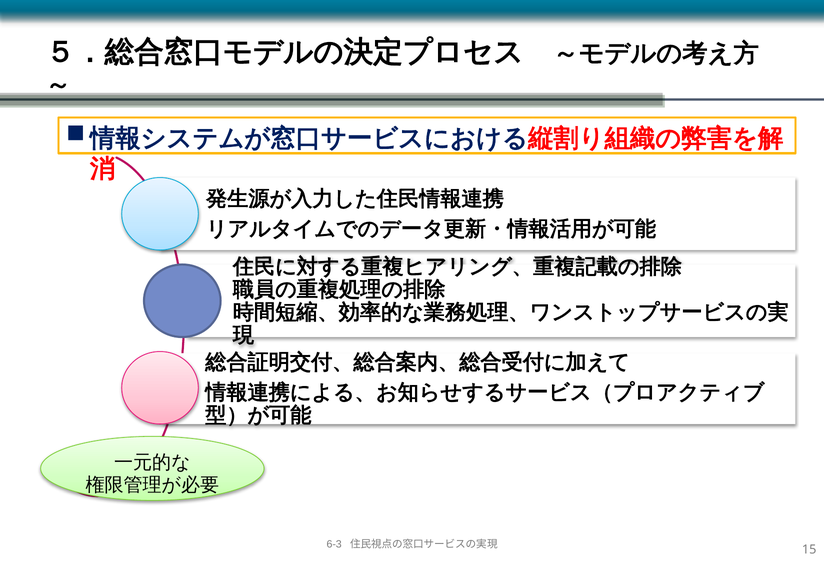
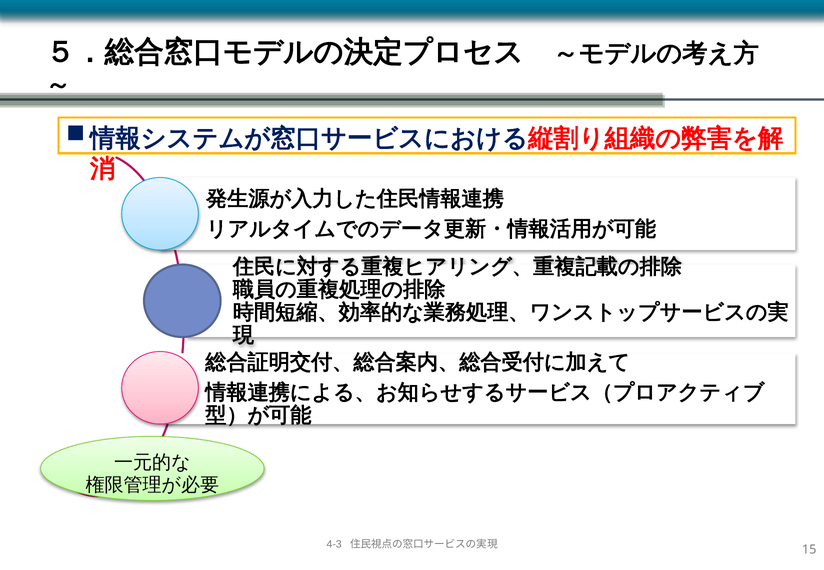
6-3: 6-3 -> 4-3 (334, 545)
